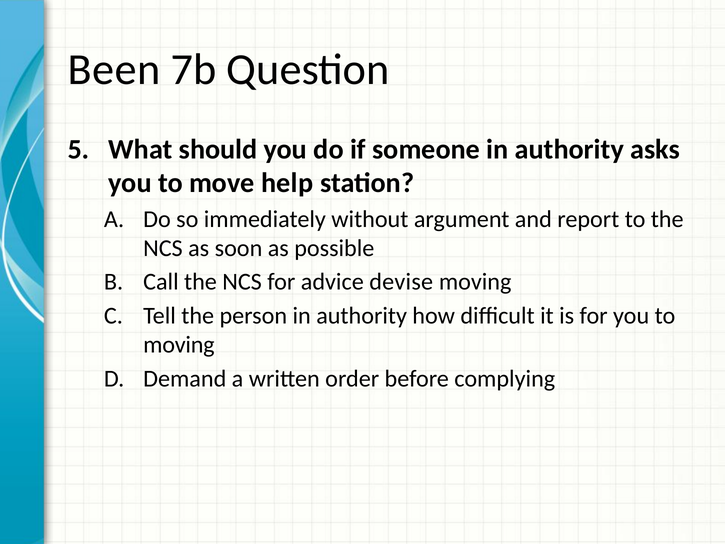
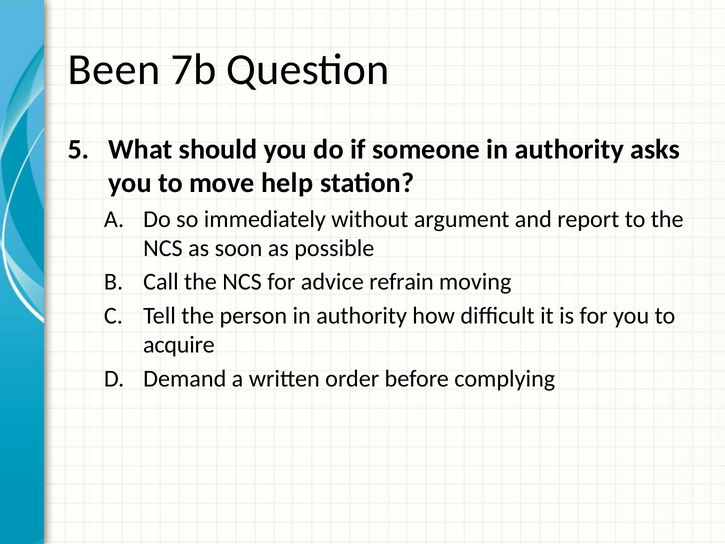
devise: devise -> refrain (401, 282)
moving: moving -> acquire (179, 345)
